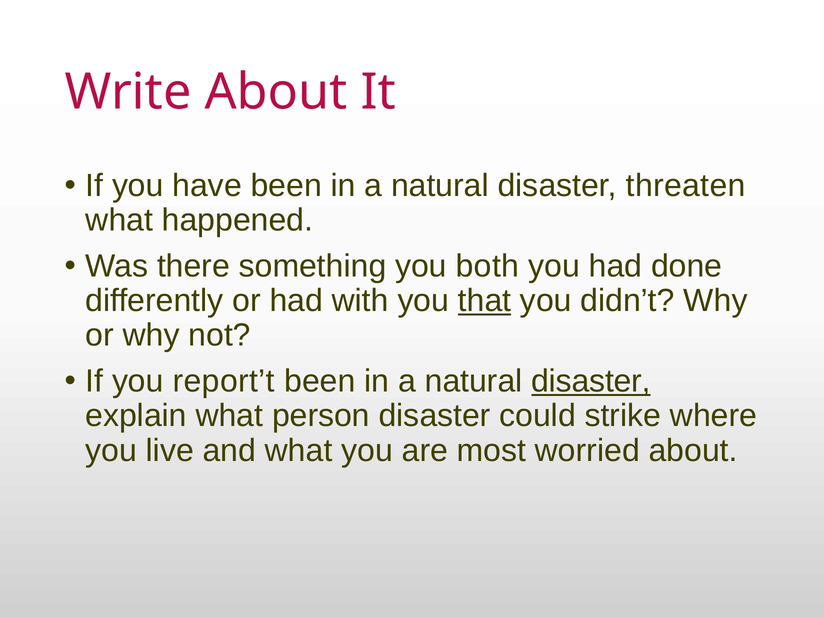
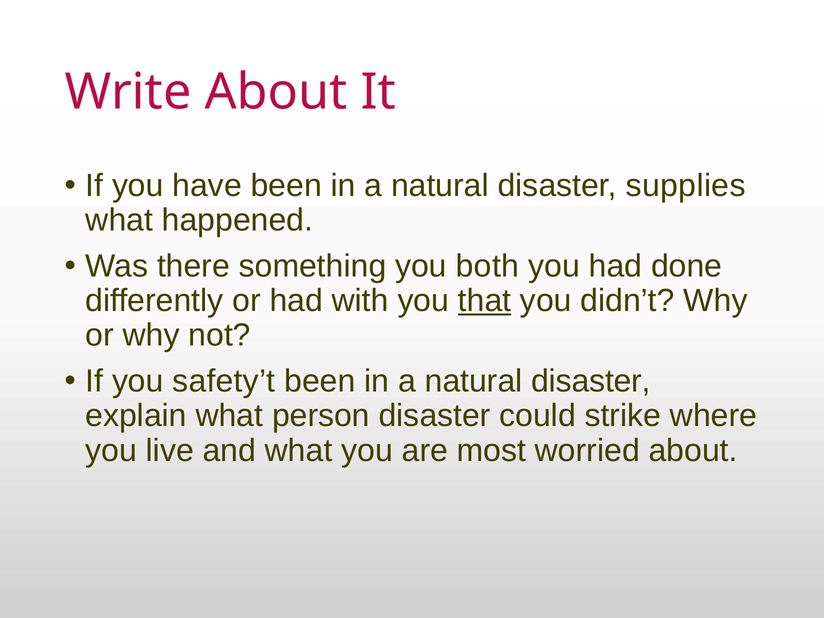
threaten: threaten -> supplies (686, 186)
report’t: report’t -> safety’t (224, 381)
disaster underline: present -> none (591, 381)
